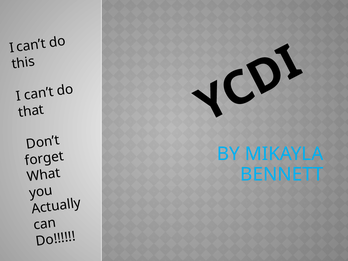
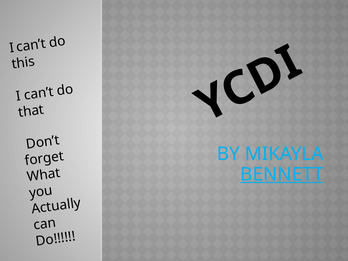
BENNETT underline: none -> present (282, 174)
